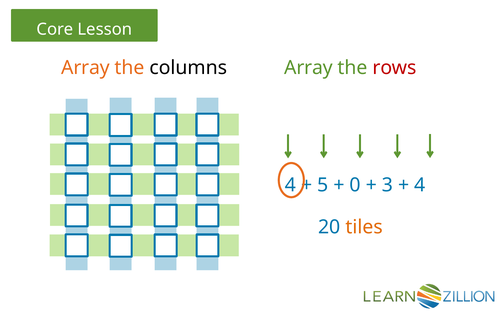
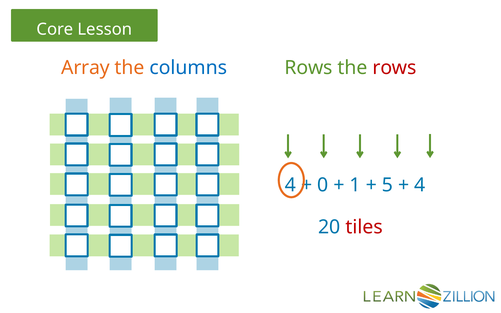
columns colour: black -> blue (188, 68)
Array: Array -> Rows (308, 68)
5: 5 -> 0 (323, 185)
0: 0 -> 1 (355, 185)
3: 3 -> 5 (388, 185)
tiles colour: orange -> red (364, 227)
